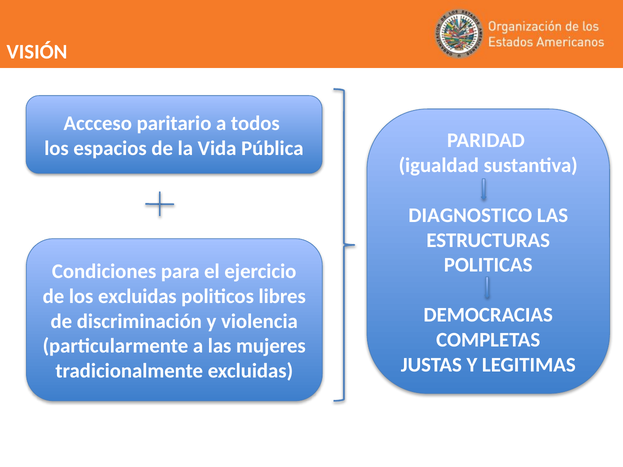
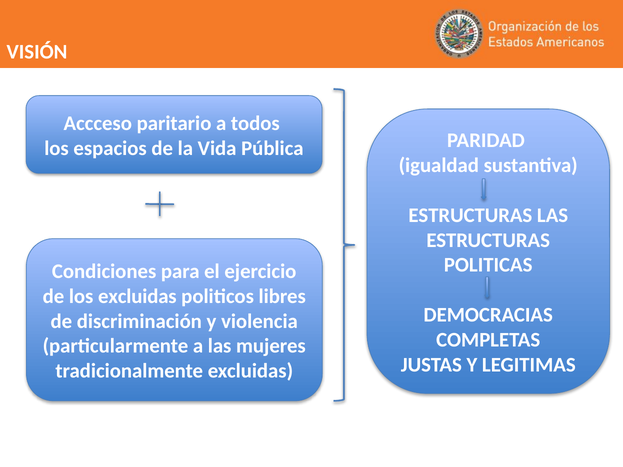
DIAGNOSTICO: DIAGNOSTICO -> ESTRUCTURAS (470, 215)
